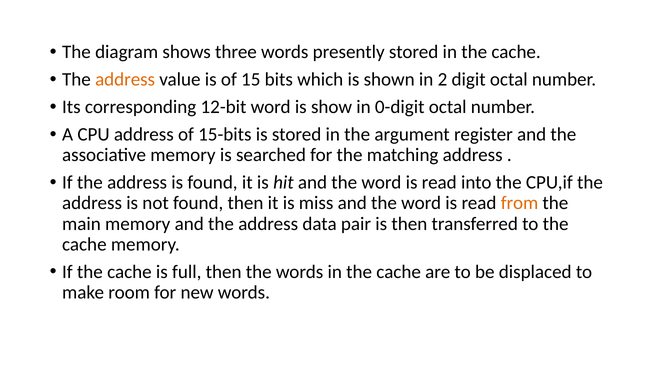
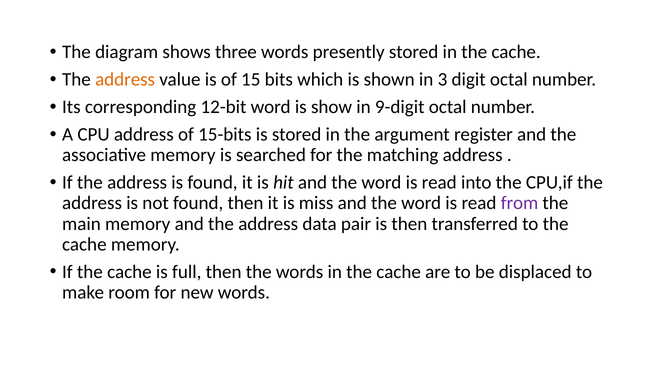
2: 2 -> 3 (442, 80)
0-digit: 0-digit -> 9-digit (400, 107)
from colour: orange -> purple (520, 203)
